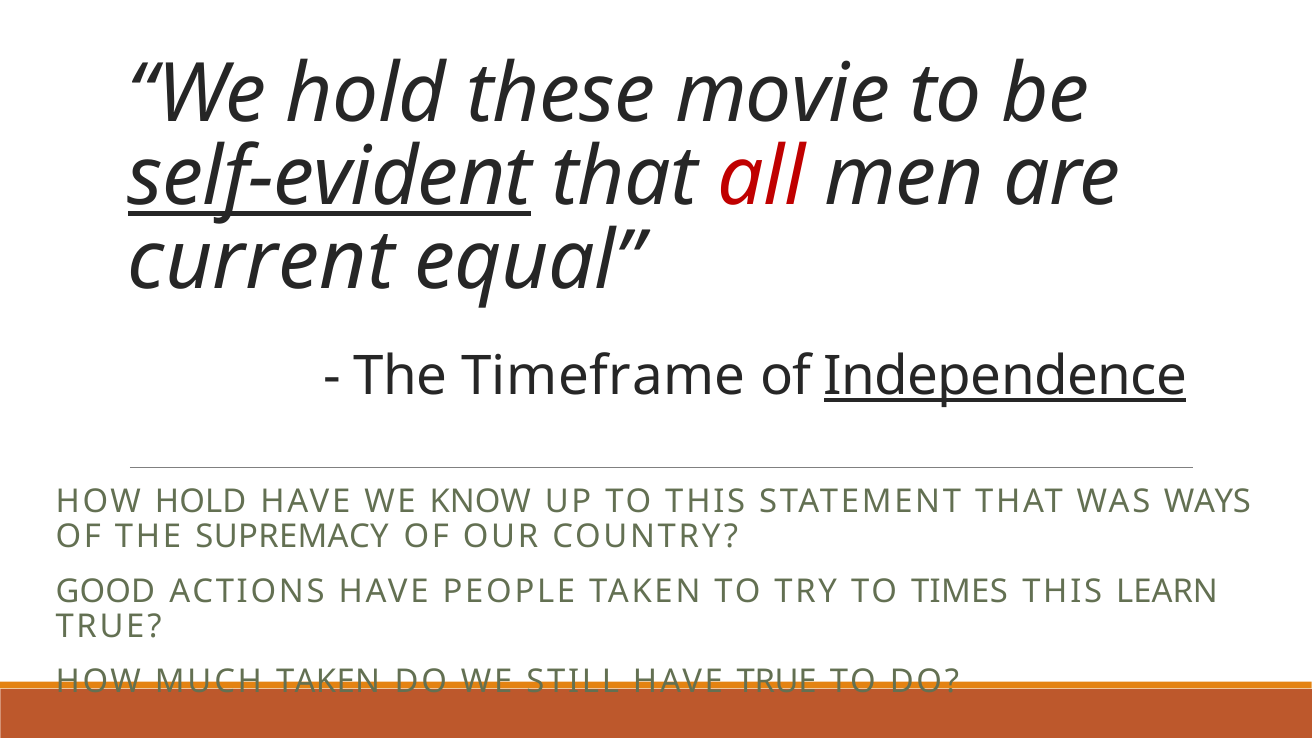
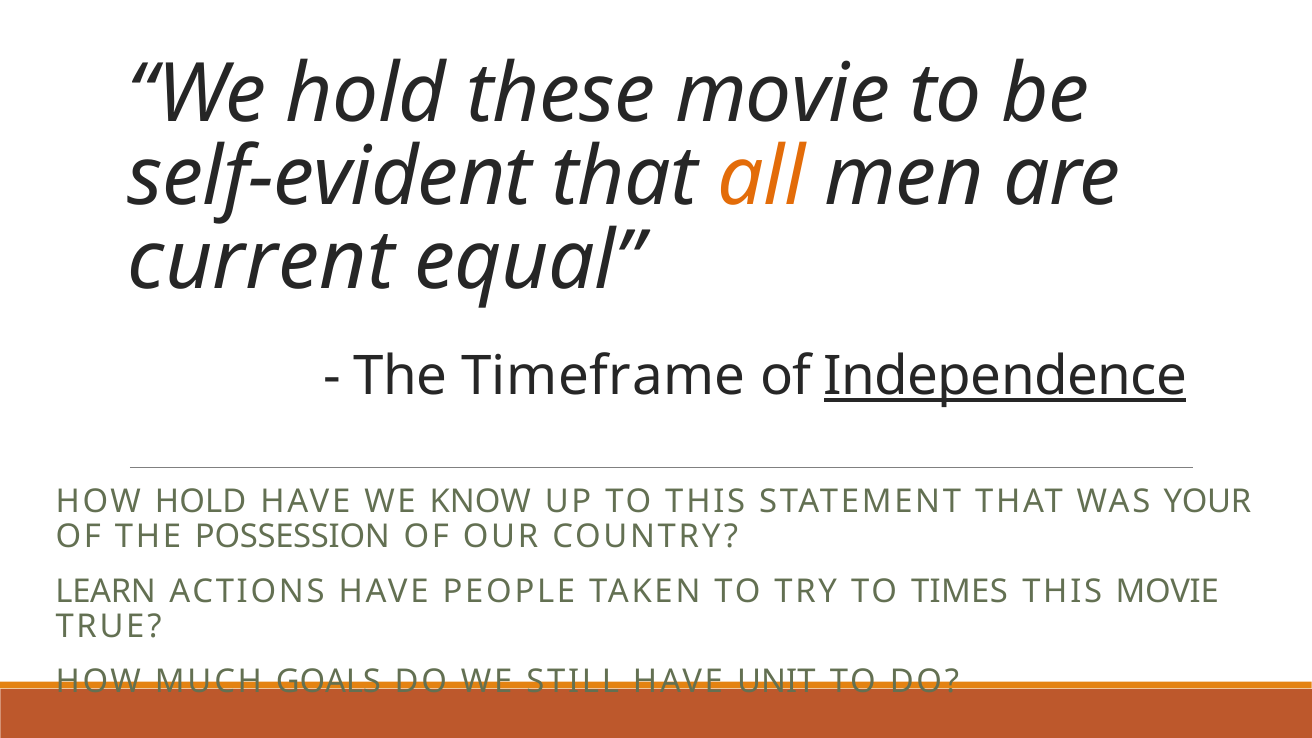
self-evident underline: present -> none (330, 178)
all colour: red -> orange (762, 178)
WAYS: WAYS -> YOUR (1207, 502)
SUPREMACY: SUPREMACY -> POSSESSION (292, 537)
GOOD: GOOD -> LEARN (106, 592)
THIS LEARN: LEARN -> MOVIE (1167, 592)
MUCH TAKEN: TAKEN -> GOALS (328, 682)
HAVE TRUE: TRUE -> UNIT (776, 682)
